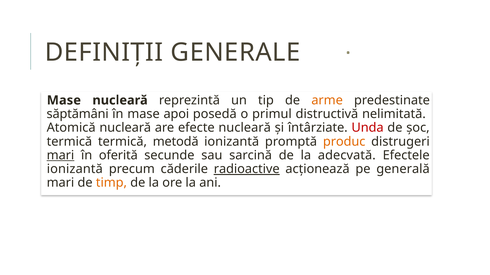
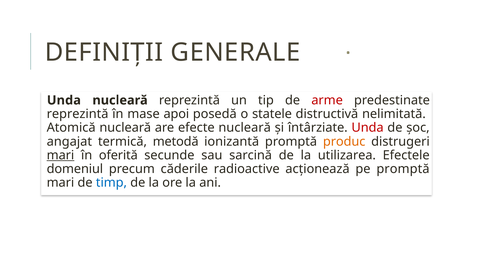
Mase: Mase -> Unda (64, 101)
arme colour: orange -> red (327, 101)
săptămâni: săptămâni -> reprezintă (78, 114)
primul: primul -> statele (272, 114)
termică: termică -> angajat (69, 142)
adecvată: adecvată -> utilizarea (347, 156)
ionizantă: ionizantă -> domeniul (75, 169)
radioactive underline: present -> none (247, 169)
pe generală: generală -> promptă (403, 169)
timp colour: orange -> blue (111, 183)
